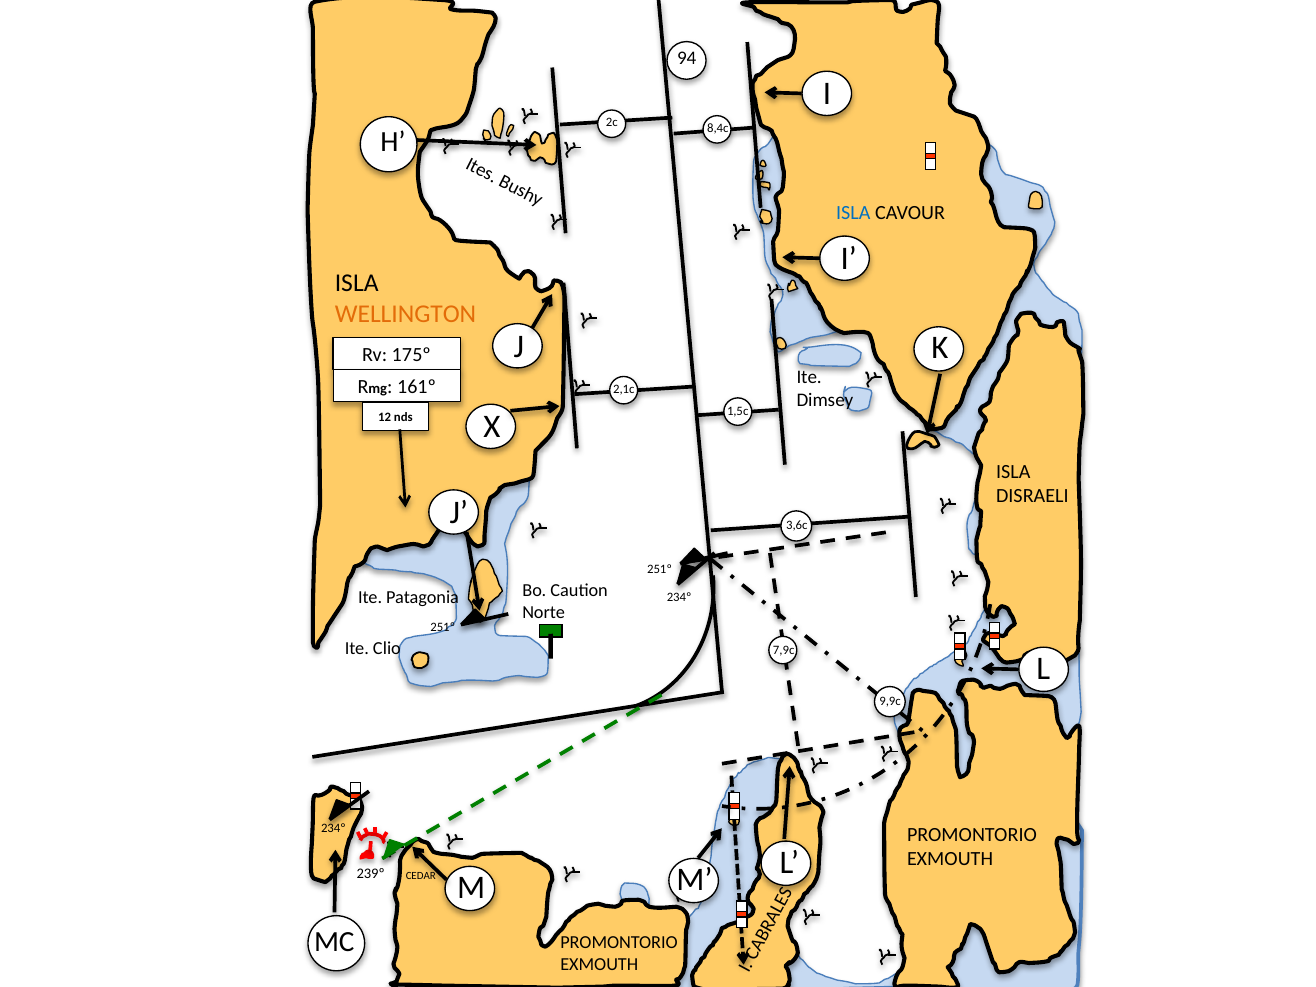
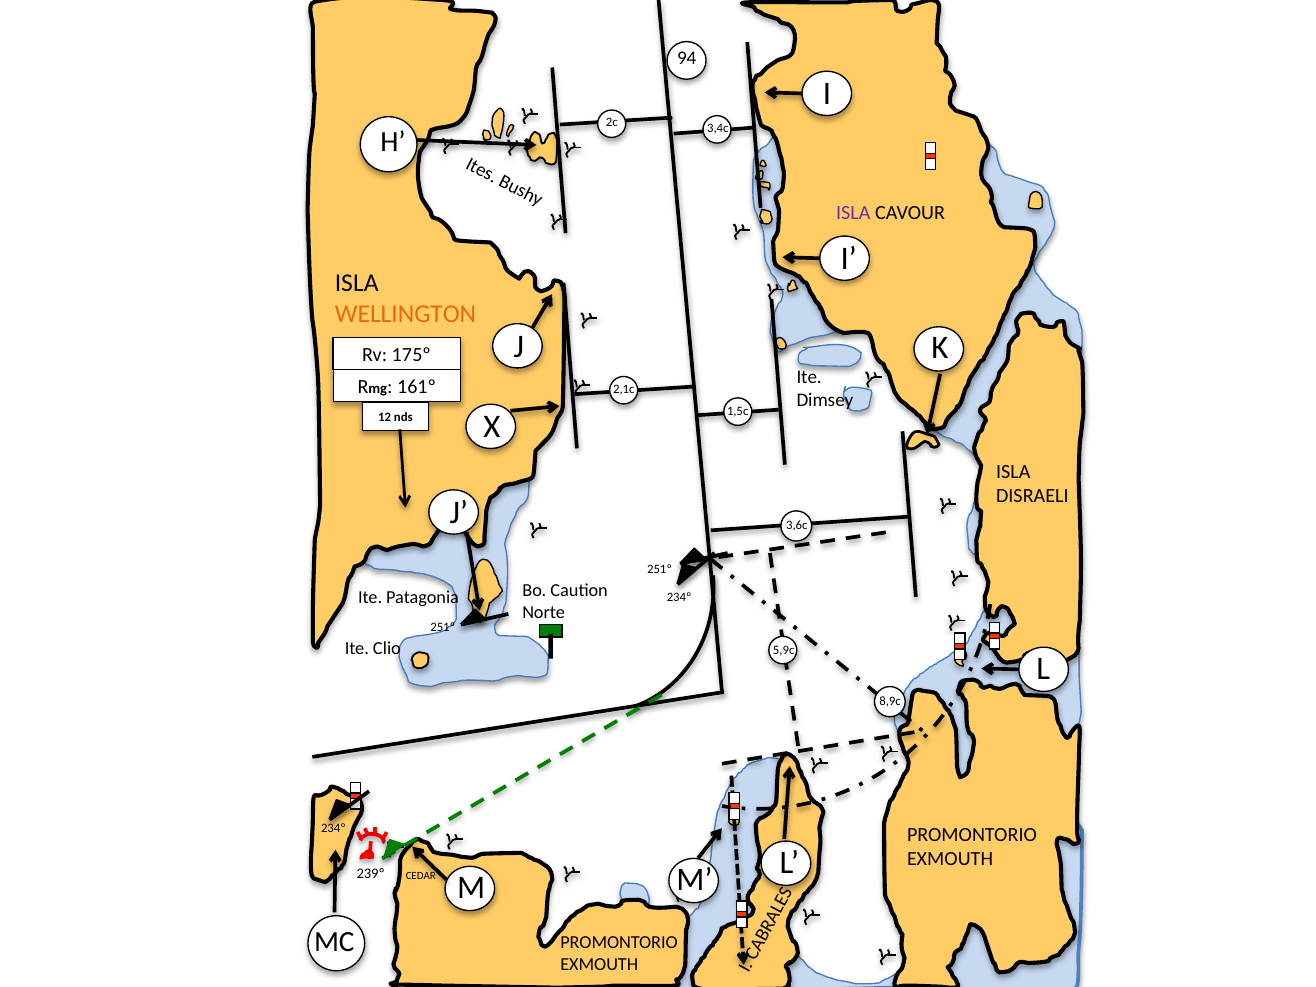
8,4c: 8,4c -> 3,4c (718, 128)
ISLA colour: blue -> purple (853, 213)
7,9c: 7,9c -> 5,9c (784, 650)
9,9c: 9,9c -> 8,9c (890, 701)
